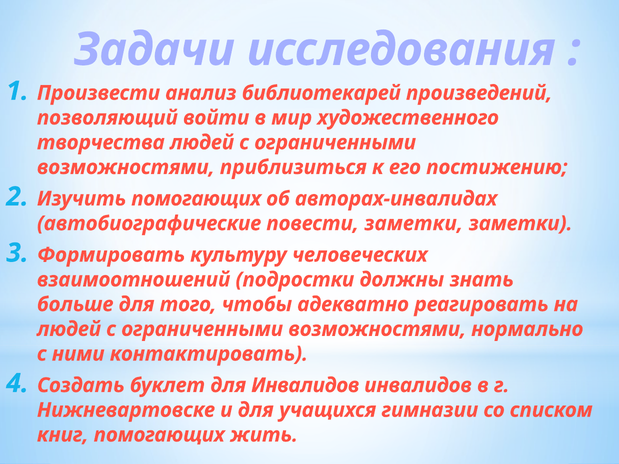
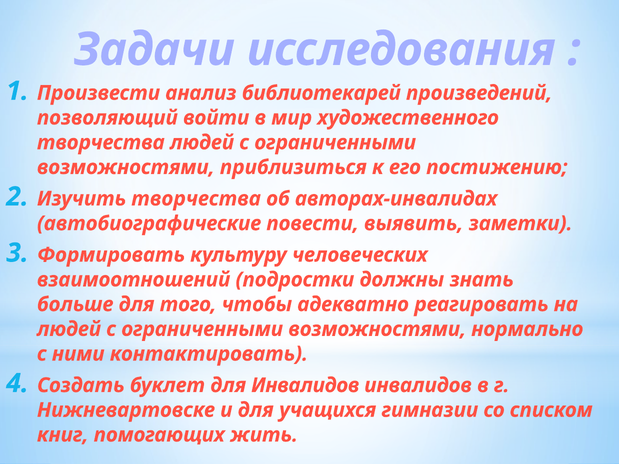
Изучить помогающих: помогающих -> творчества (196, 199)
повести заметки: заметки -> выявить (414, 224)
